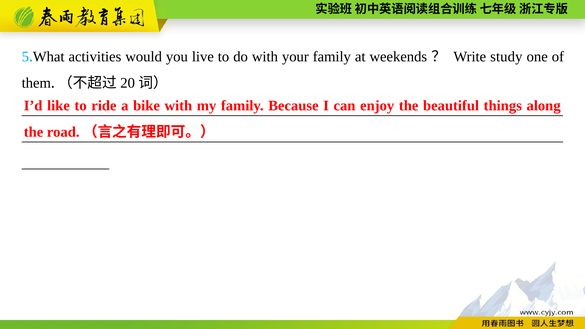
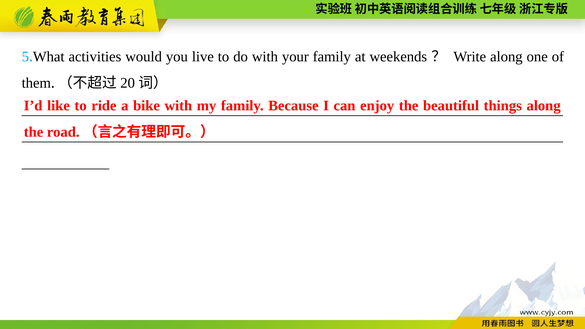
Write study: study -> along (506, 57)
